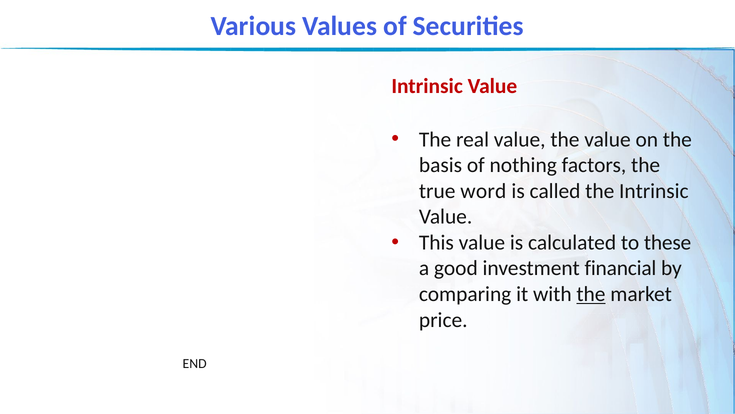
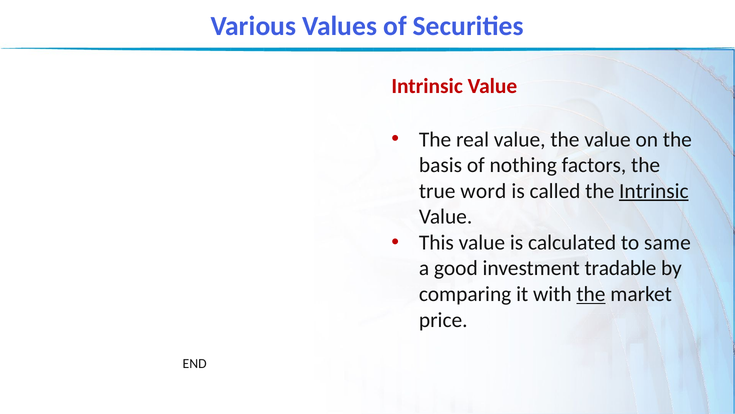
Intrinsic underline: none -> present (654, 191)
these: these -> same (667, 242)
financial: financial -> tradable (620, 268)
